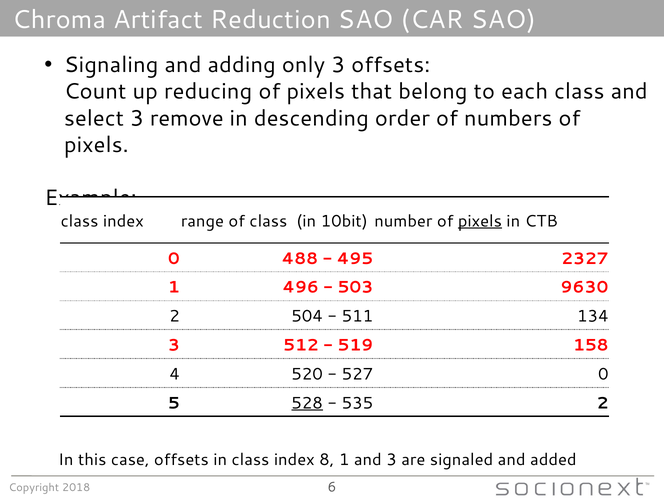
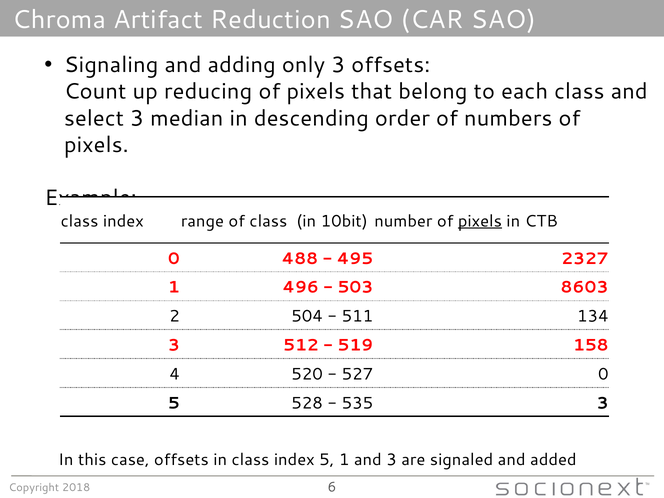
remove: remove -> median (187, 118)
9630: 9630 -> 8603 (584, 287)
528 underline: present -> none (307, 403)
535 2: 2 -> 3 (603, 403)
index 8: 8 -> 5 (327, 460)
